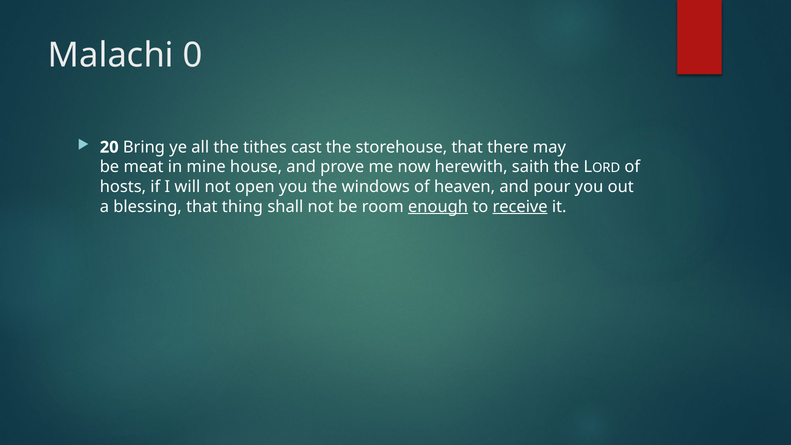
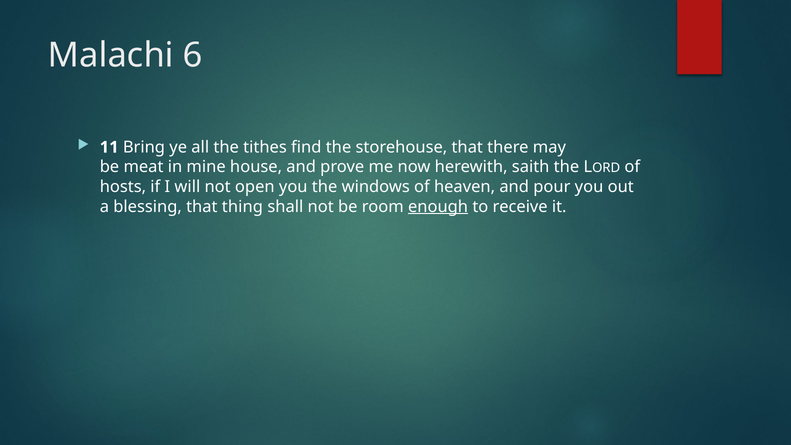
0: 0 -> 6 (193, 56)
20: 20 -> 11 (109, 147)
cast: cast -> find (306, 147)
receive underline: present -> none (520, 207)
